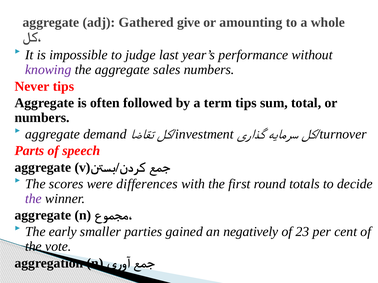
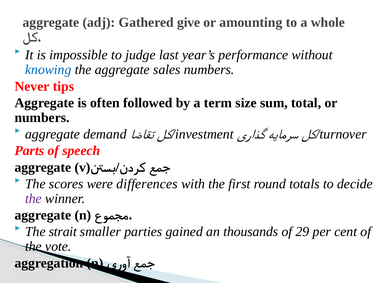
knowing colour: purple -> blue (48, 70)
term tips: tips -> size (246, 103)
early: early -> strait (63, 232)
negatively: negatively -> thousands (251, 232)
23: 23 -> 29 (302, 232)
